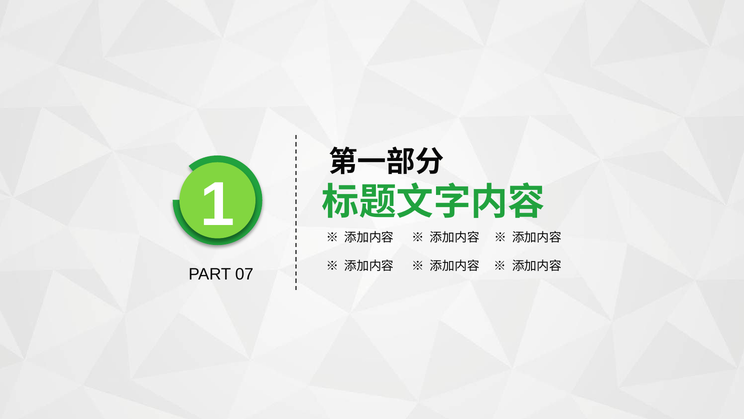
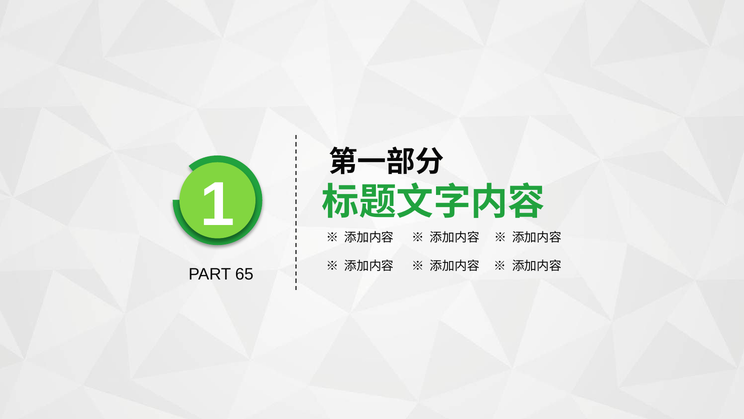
07: 07 -> 65 (244, 274)
